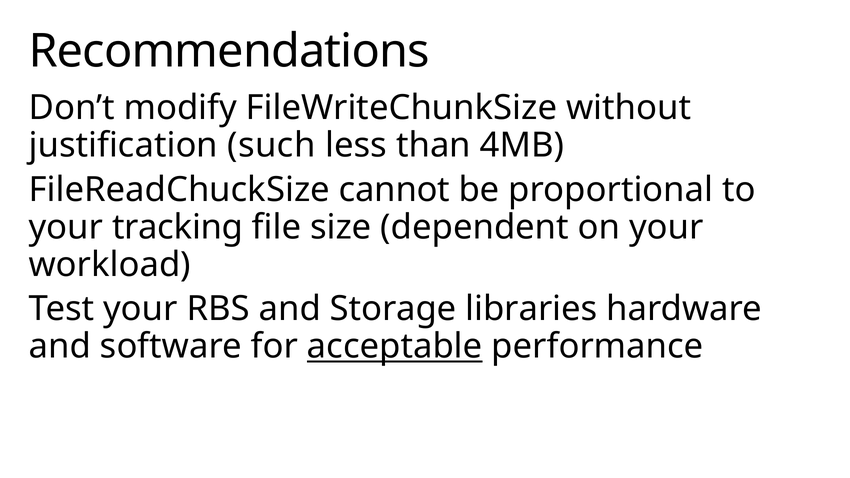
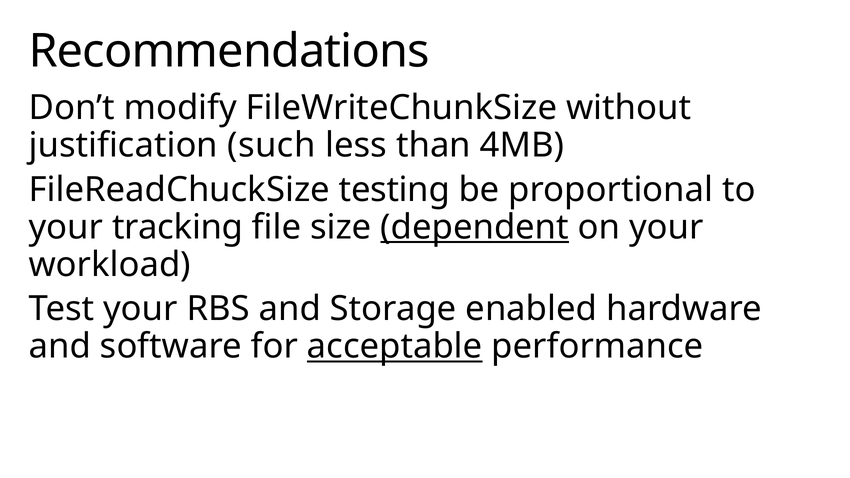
cannot: cannot -> testing (394, 190)
dependent underline: none -> present (475, 227)
libraries: libraries -> enabled (531, 309)
